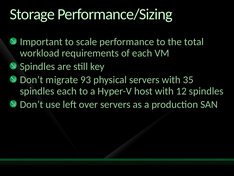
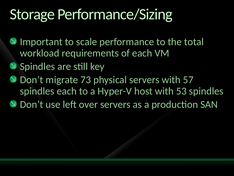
93: 93 -> 73 (86, 80)
35: 35 -> 57 (188, 80)
12: 12 -> 53 (181, 91)
